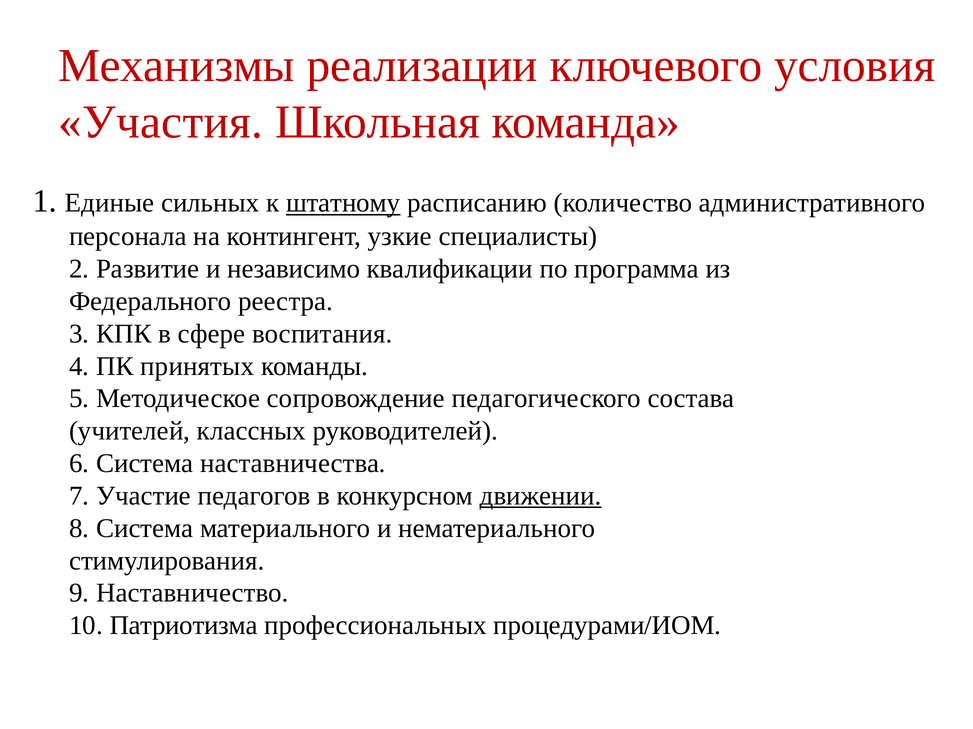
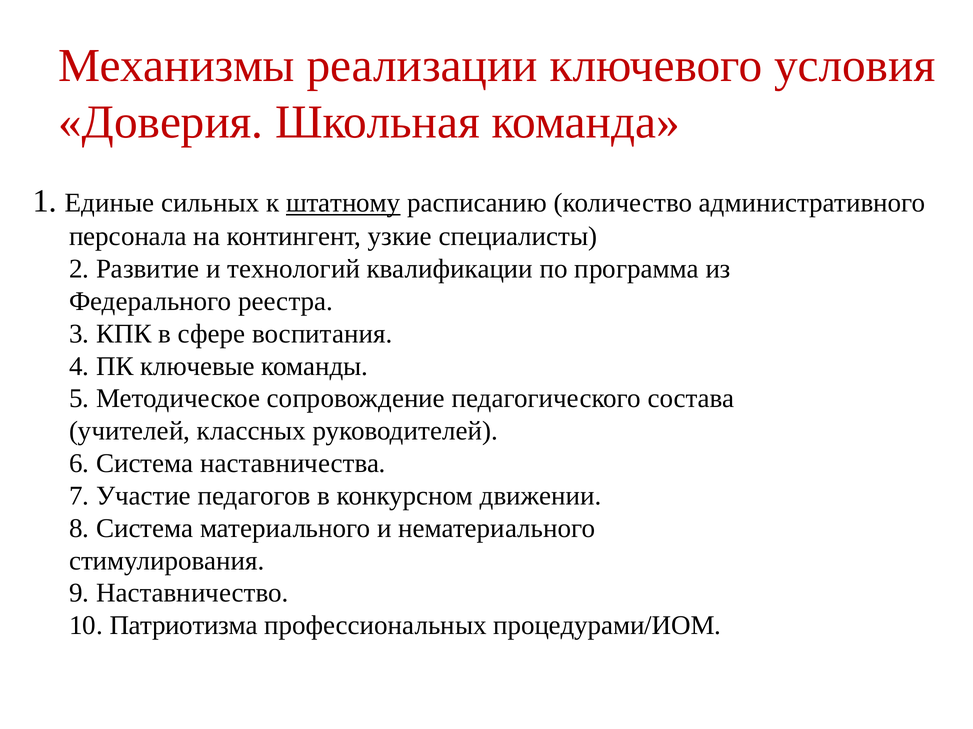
Участия: Участия -> Доверия (161, 123)
независимо: независимо -> технологий (294, 269)
принятых: принятых -> ключевые (197, 367)
движении underline: present -> none (541, 496)
